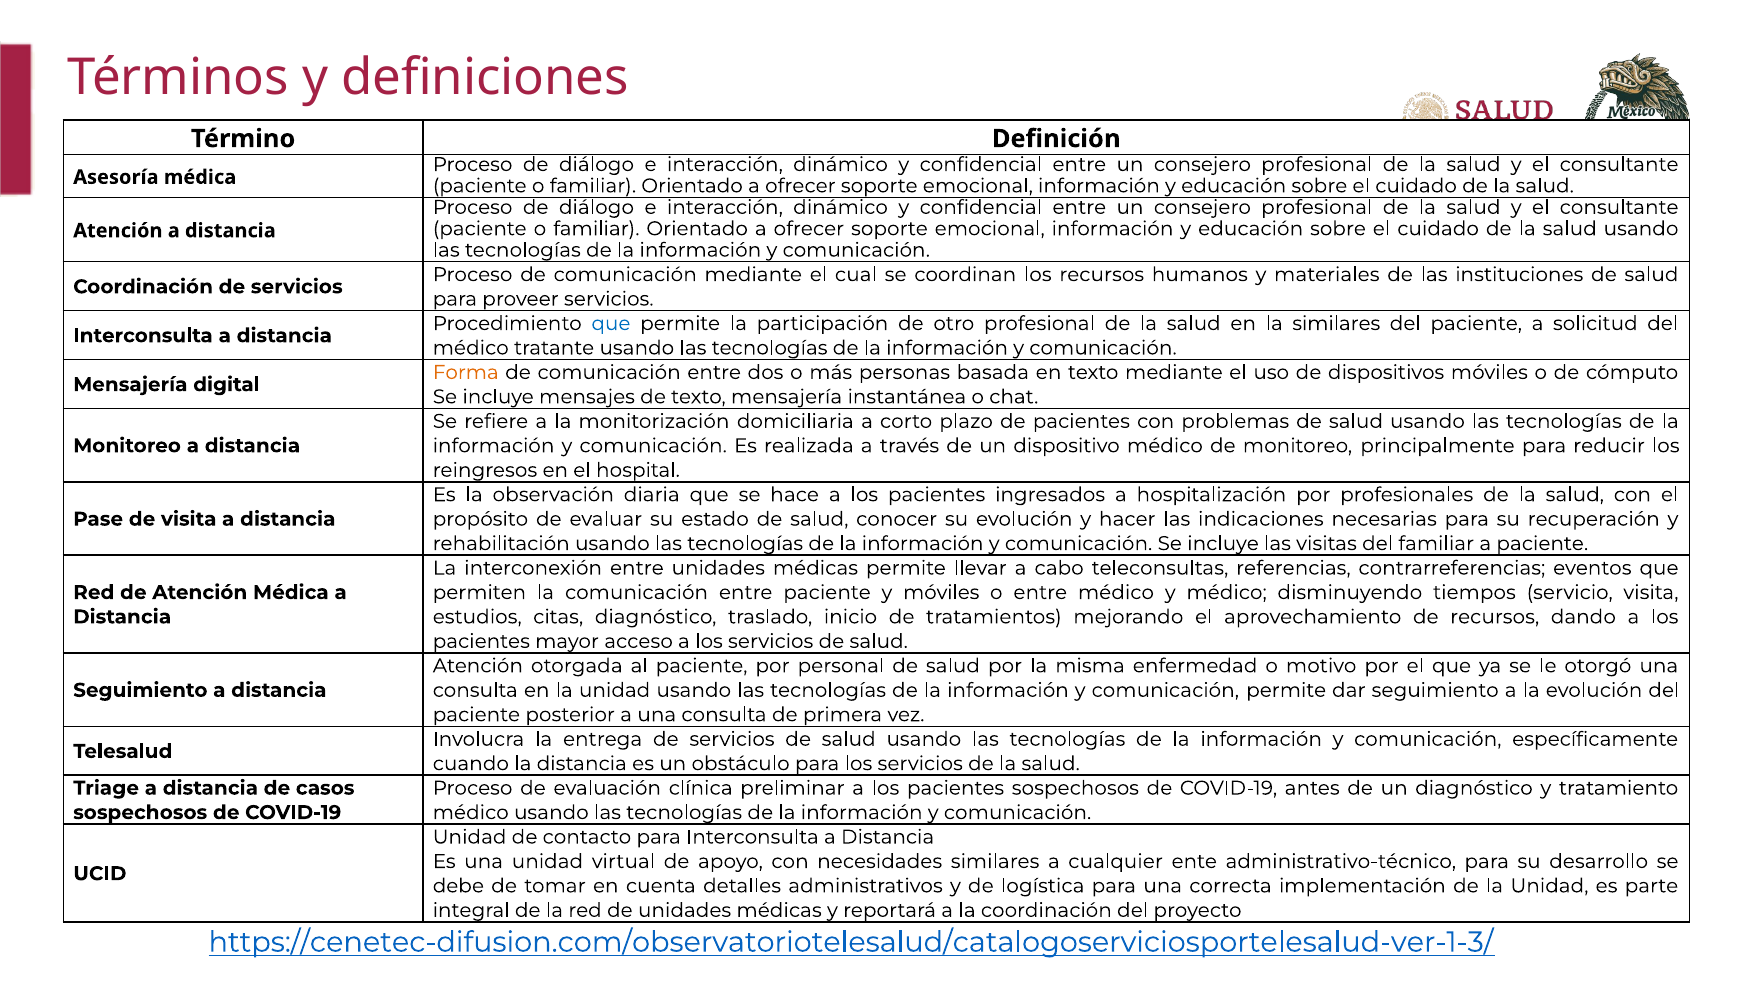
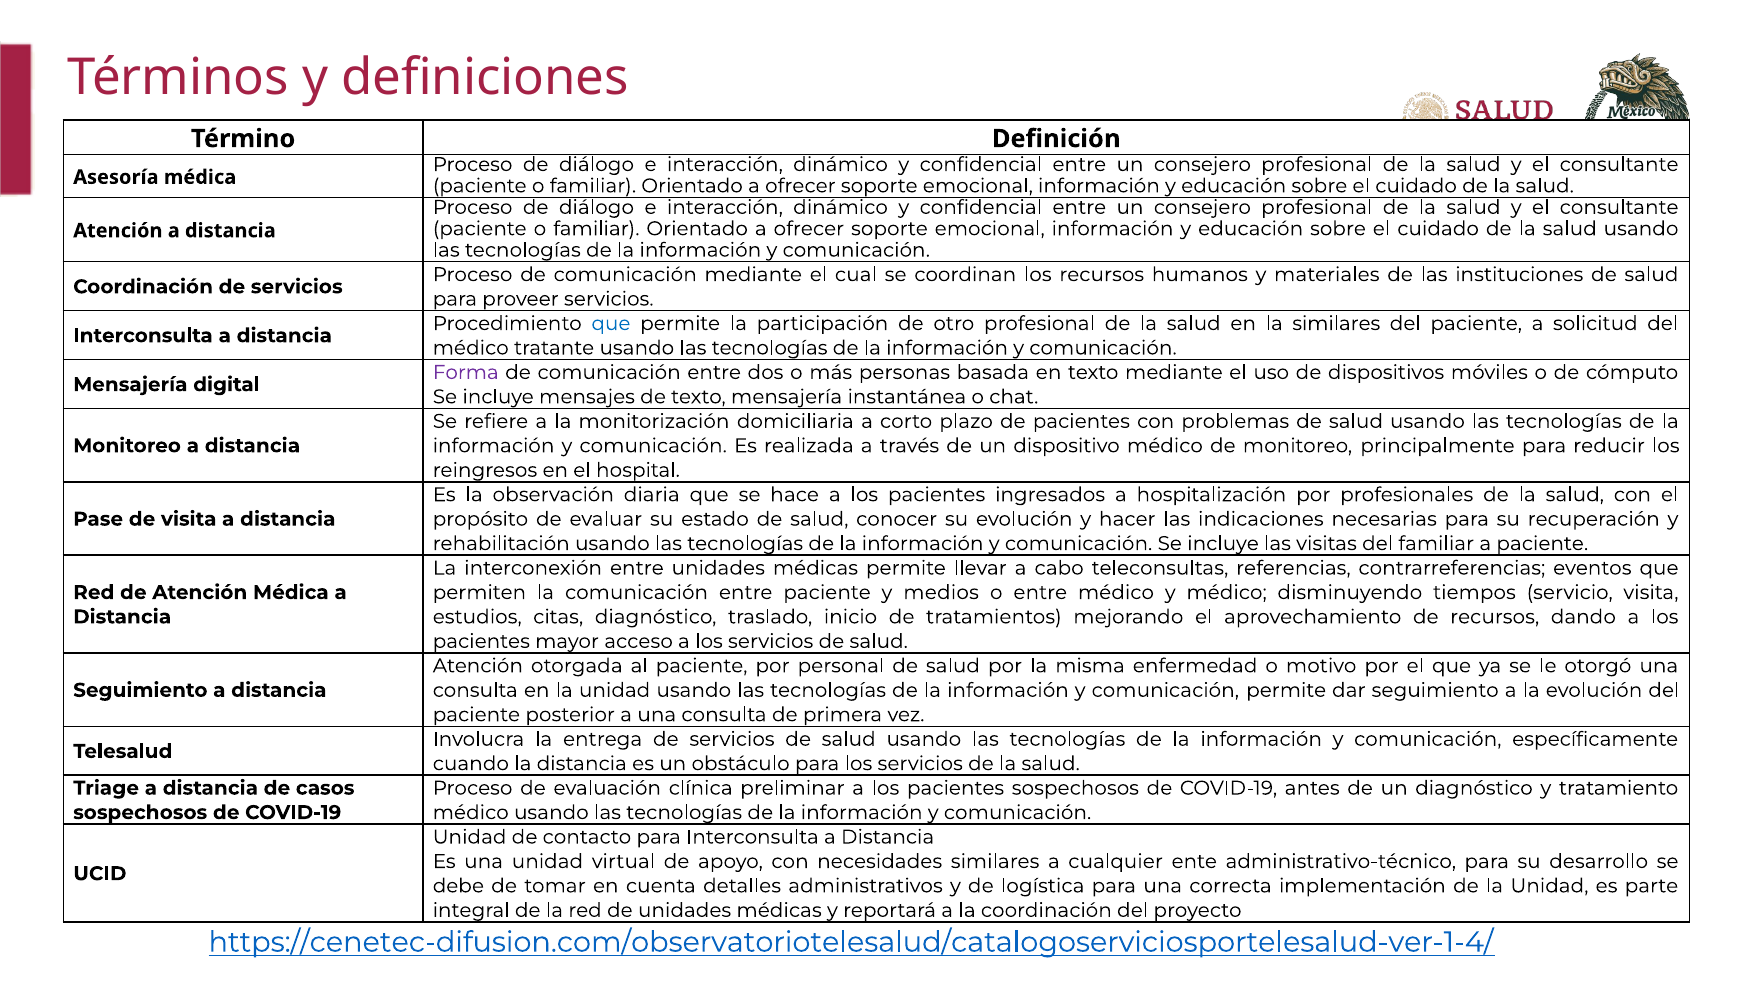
Forma colour: orange -> purple (466, 372)
y móviles: móviles -> medios (941, 592)
https://cenetec-difusion.com/observatoriotelesalud/catalogoserviciosportelesalud-ver-1-3/: https://cenetec-difusion.com/observatoriotelesalud/catalogoserviciosportelesalud-ver-1-3/ -> https://cenetec-difusion.com/observatoriotelesalud/catalogoserviciosportelesalud-ver-1-4/ (851, 942)
